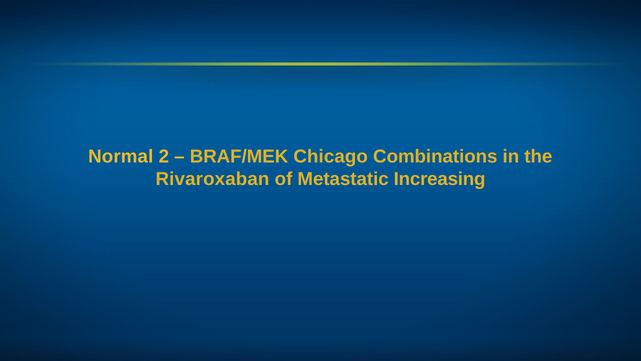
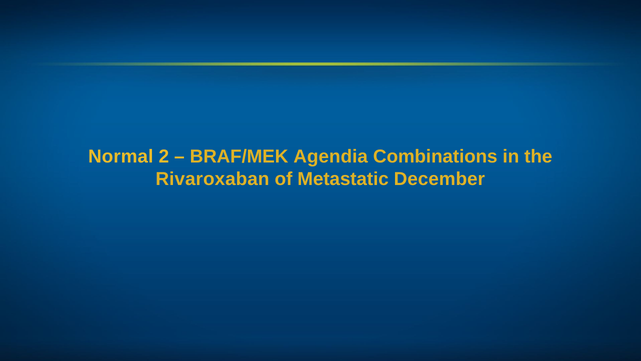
Chicago: Chicago -> Agendia (331, 156)
Increasing: Increasing -> December (439, 179)
